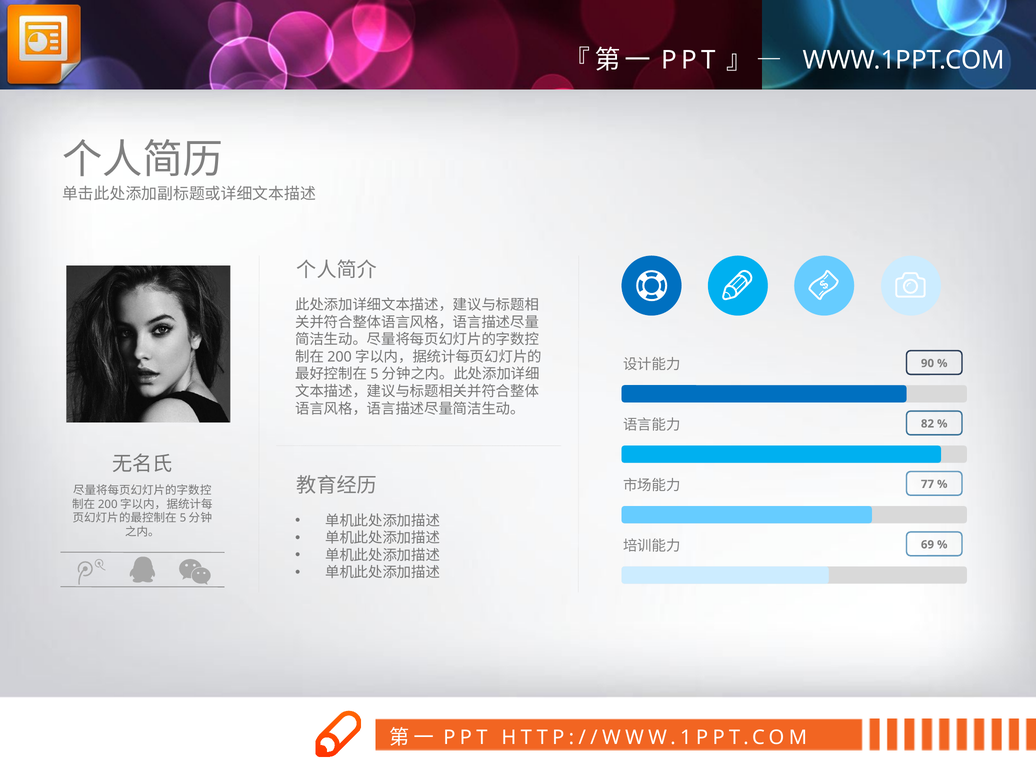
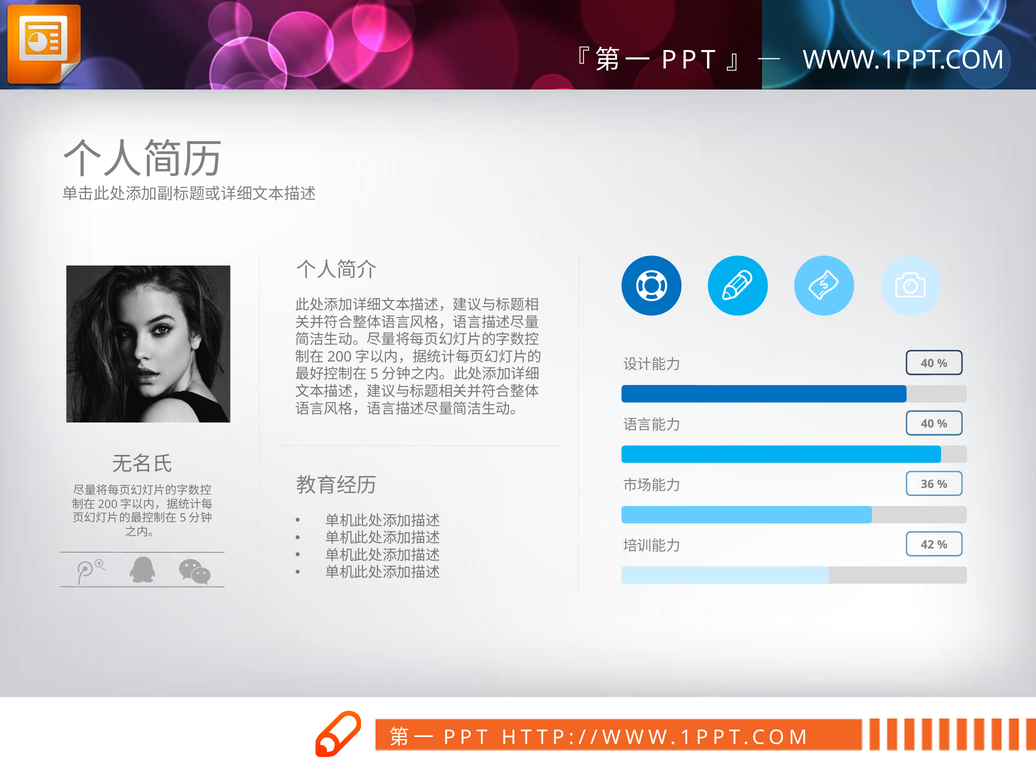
90: 90 -> 40 (927, 363)
82: 82 -> 40 (927, 424)
77: 77 -> 36 (927, 484)
69: 69 -> 42 (927, 545)
